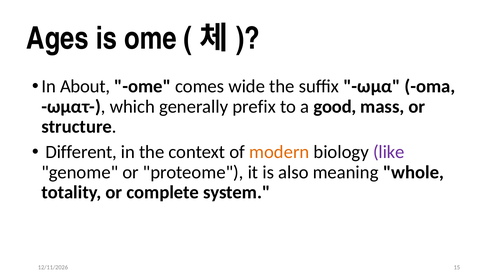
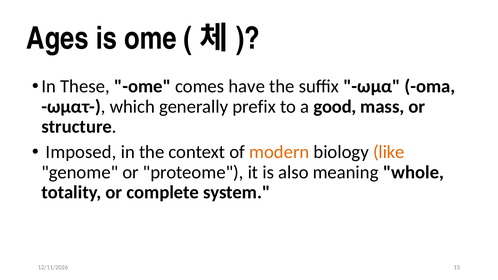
About: About -> These (85, 86)
wide: wide -> have (247, 86)
Different: Different -> Imposed (81, 152)
like colour: purple -> orange (389, 152)
